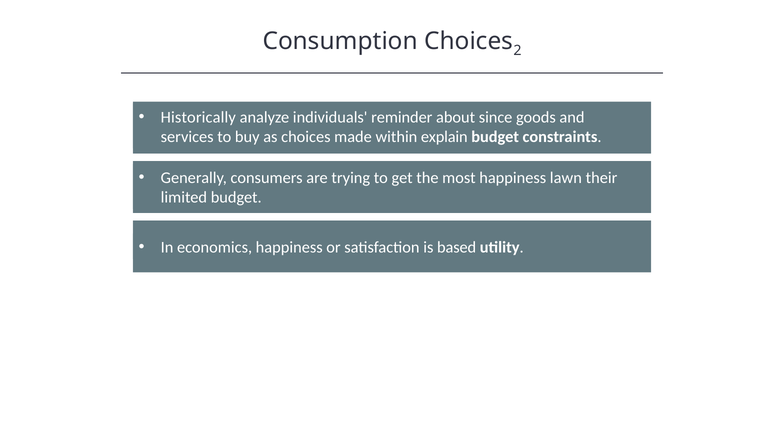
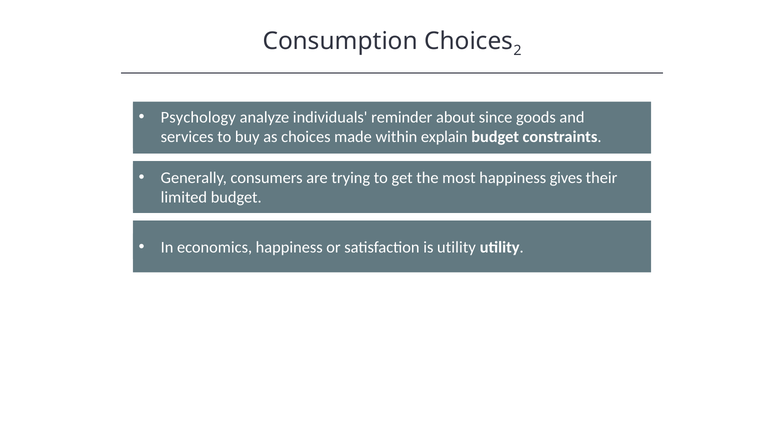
Historically: Historically -> Psychology (198, 117)
lawn: lawn -> gives (566, 178)
is based: based -> utility (456, 247)
